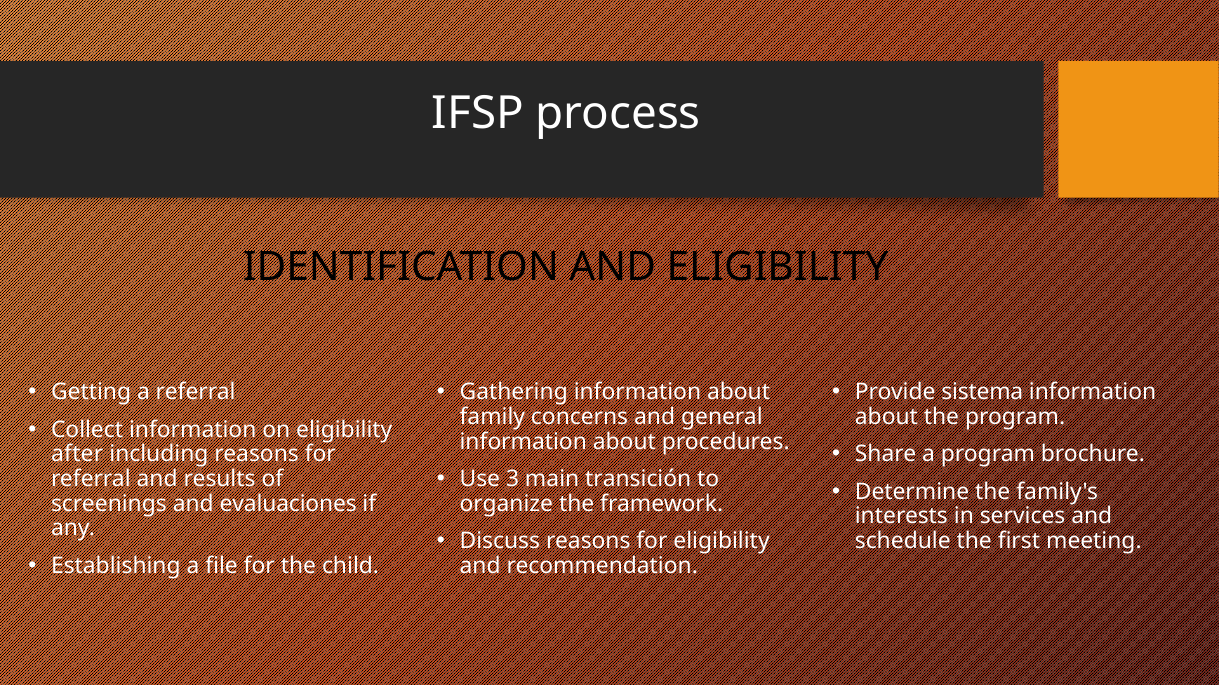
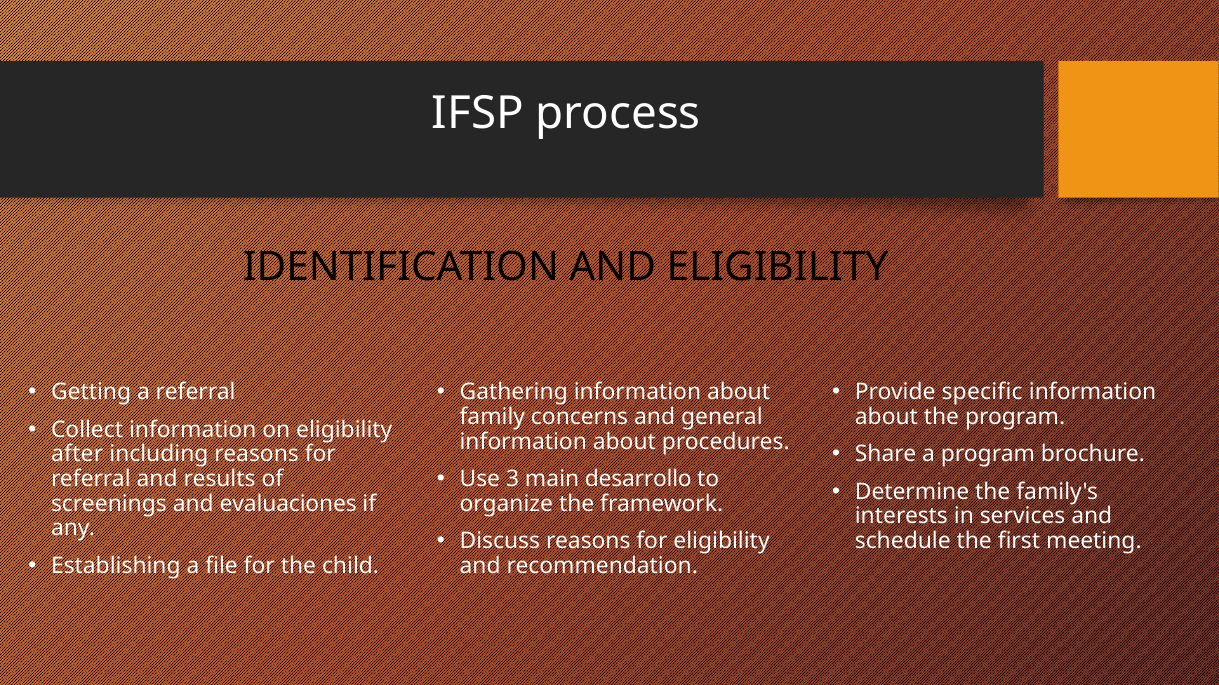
sistema: sistema -> specific (982, 393)
transición: transición -> desarrollo (638, 479)
